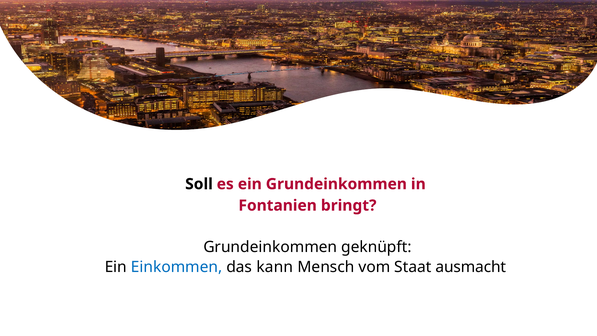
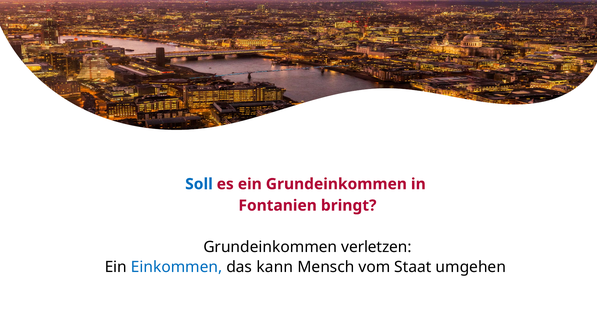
Soll colour: black -> blue (199, 184)
geknüpft: geknüpft -> verletzen (376, 247)
ausmacht: ausmacht -> umgehen (471, 267)
